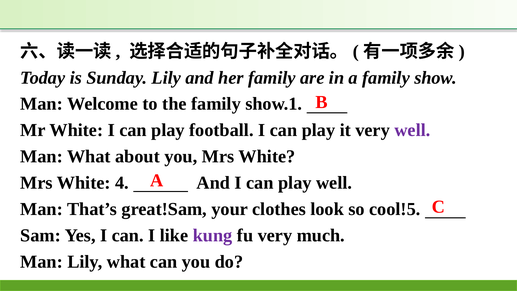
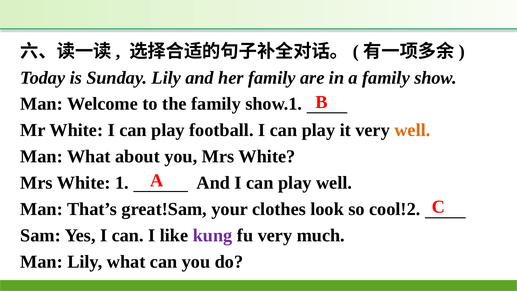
well colour: purple -> orange (412, 130)
4: 4 -> 1 (122, 183)
cool!5: cool!5 -> cool!2 (395, 209)
